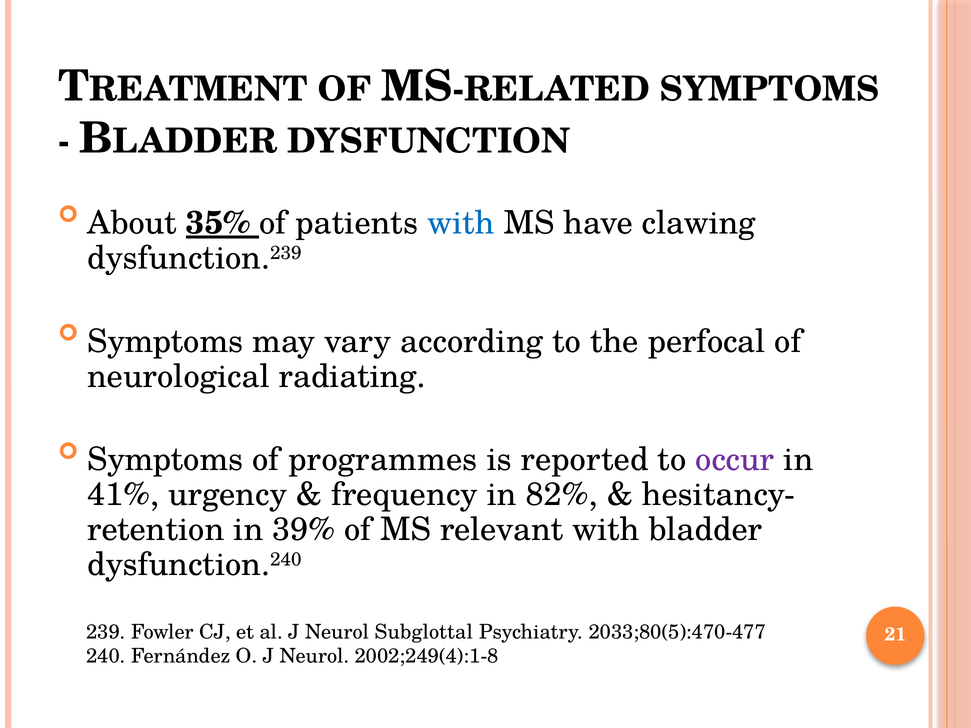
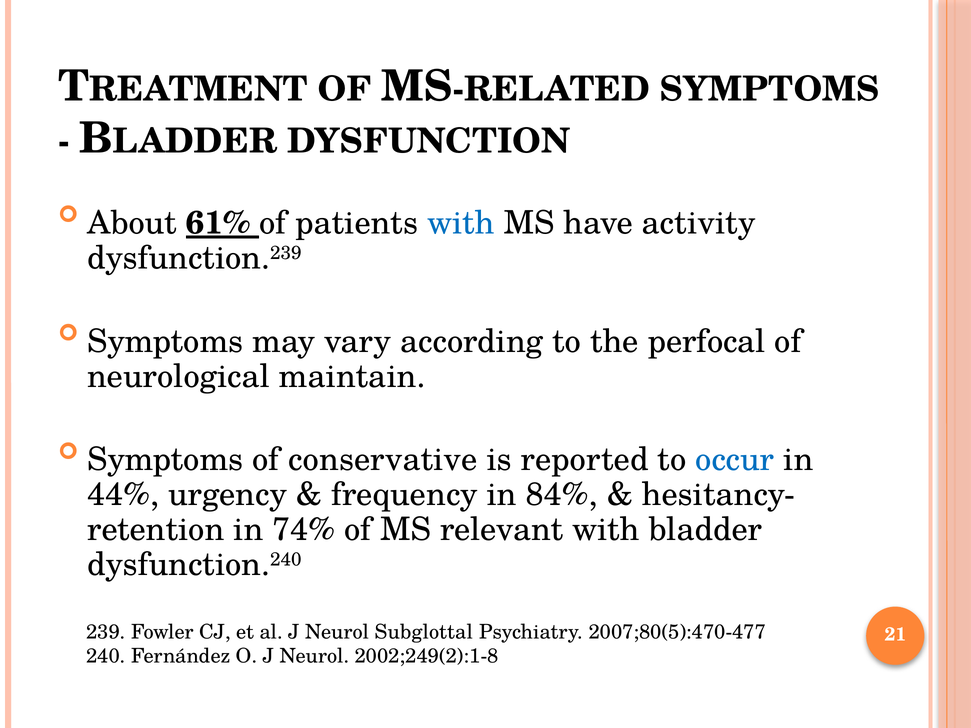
35%: 35% -> 61% (218, 223)
clawing: clawing -> activity (699, 223)
radiating: radiating -> maintain (352, 376)
programmes: programmes -> conservative (383, 460)
occur colour: purple -> blue (735, 460)
41%: 41% -> 44% (123, 495)
82%: 82% -> 84% (562, 495)
39%: 39% -> 74% (304, 530)
2033;80(5):470-477: 2033;80(5):470-477 -> 2007;80(5):470-477 (677, 633)
2002;249(4):1-8: 2002;249(4):1-8 -> 2002;249(2):1-8 (427, 657)
